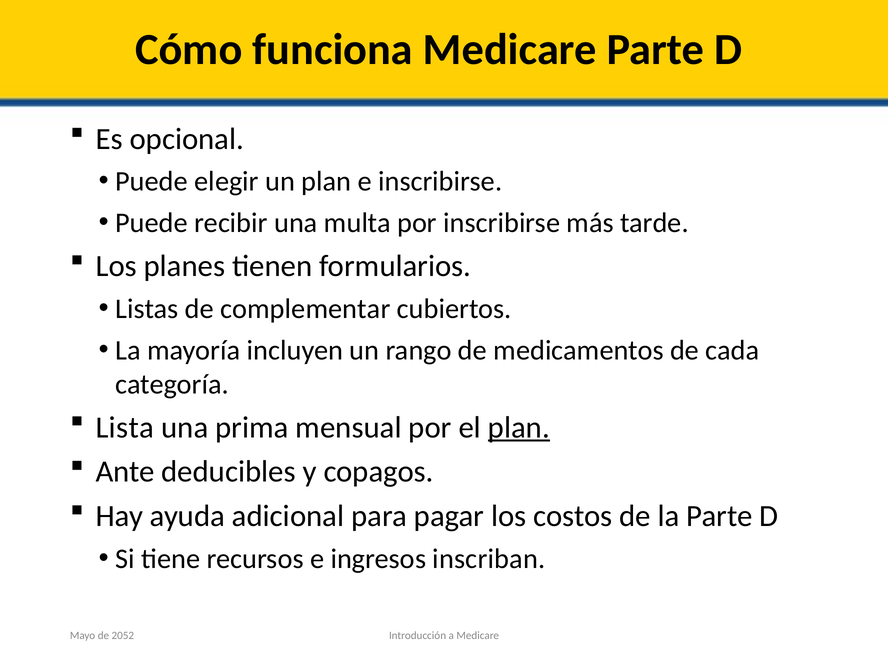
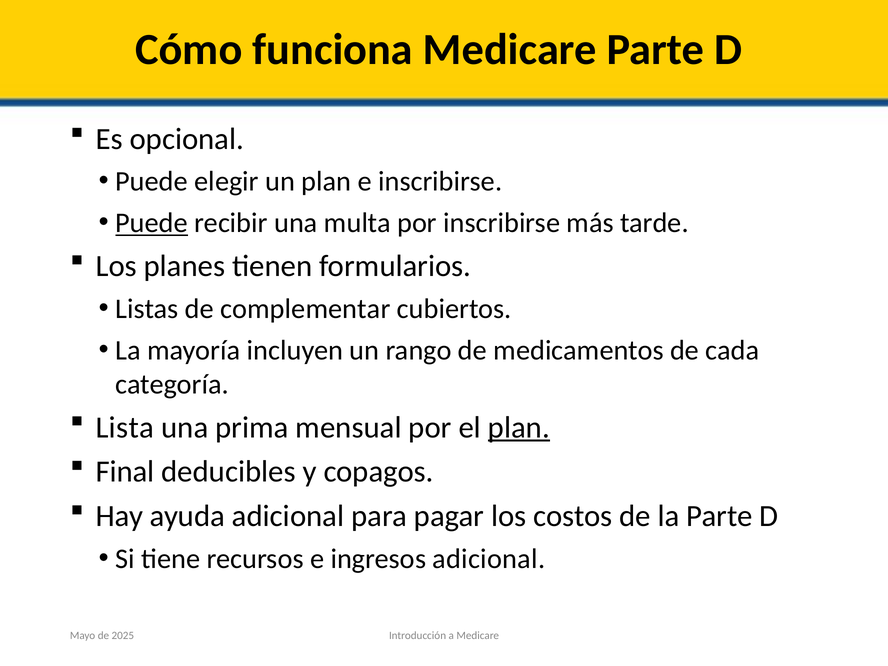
Puede underline: none -> present (152, 223)
Ante: Ante -> Final (125, 472)
ingresos inscriban: inscriban -> adicional (489, 559)
2052: 2052 -> 2025 (123, 636)
